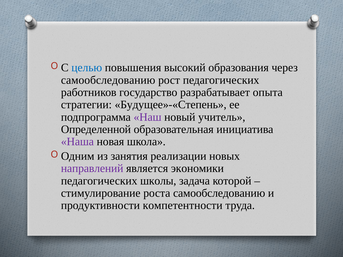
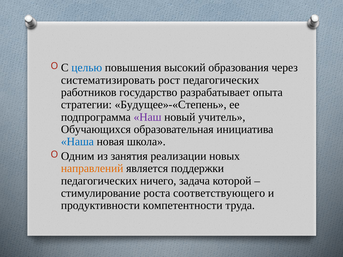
самообследованию: самообследованию -> систематизировать (108, 80)
Определенной: Определенной -> Обучающихся (96, 129)
Наша colour: purple -> blue (77, 142)
направлений colour: purple -> orange (92, 169)
экономики: экономики -> поддержки (197, 169)
школы: школы -> ничего (158, 181)
роста самообследованию: самообследованию -> соответствующего (219, 193)
